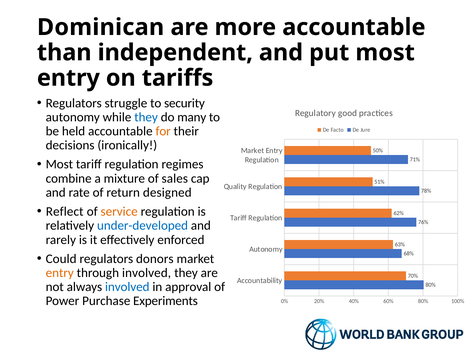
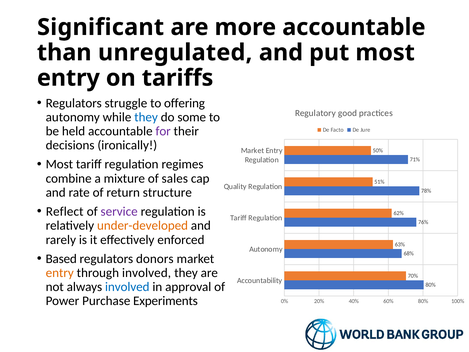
Dominican: Dominican -> Significant (101, 27)
independent: independent -> unregulated (175, 53)
security: security -> offering (184, 103)
many: many -> some (192, 117)
for colour: orange -> purple (163, 131)
designed: designed -> structure (167, 192)
service colour: orange -> purple (119, 211)
under-developed colour: blue -> orange (143, 225)
Could: Could -> Based (61, 259)
